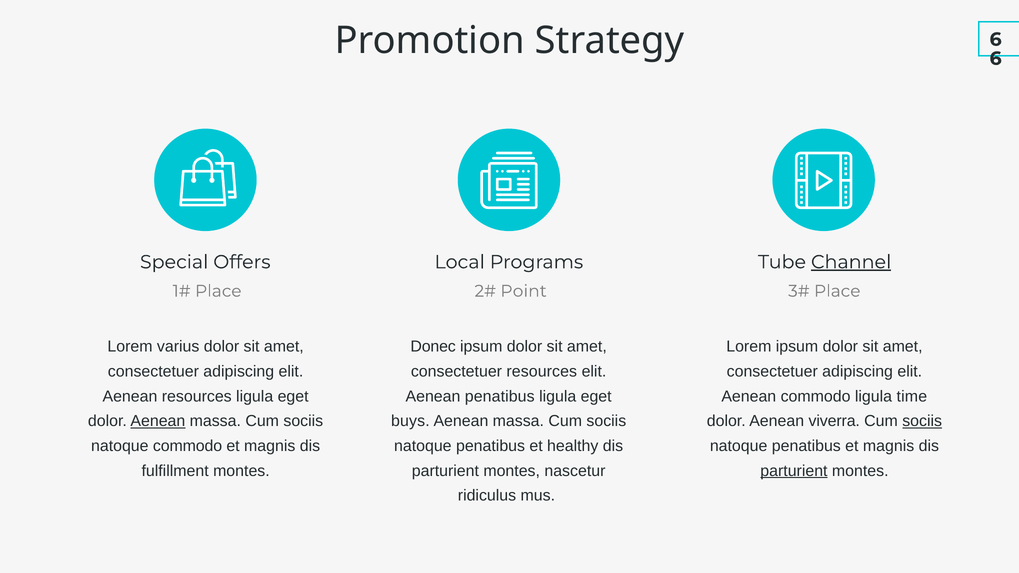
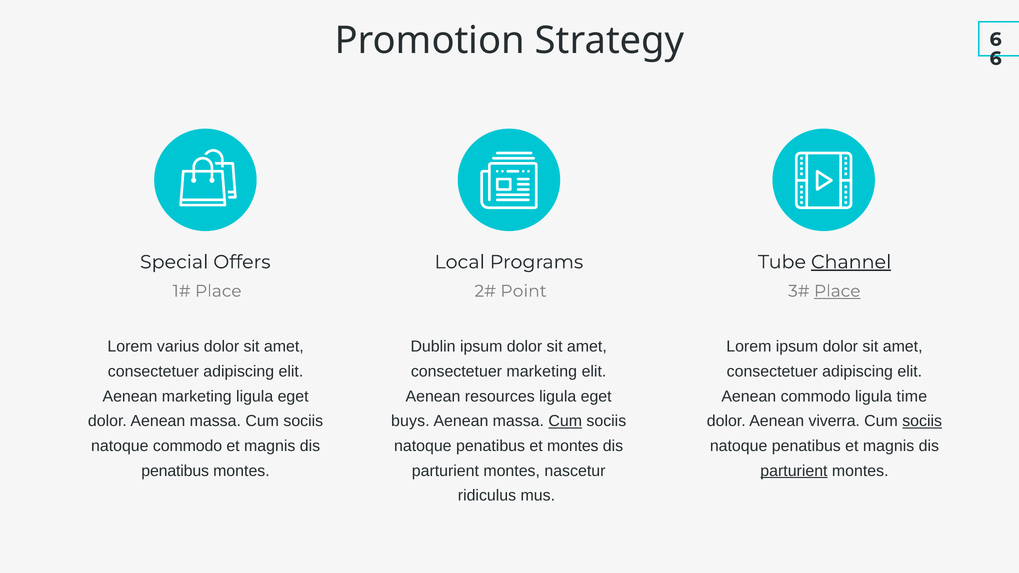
Place underline: none -> present (837, 291)
Donec: Donec -> Dublin (433, 347)
consectetuer resources: resources -> marketing (542, 372)
Aenean resources: resources -> marketing (197, 396)
Aenean penatibus: penatibus -> resources (500, 396)
Aenean underline: present -> none (158, 421)
Cum underline: none -> present (565, 421)
et healthy: healthy -> montes (573, 446)
fulfillment: fulfillment -> penatibus (175, 471)
